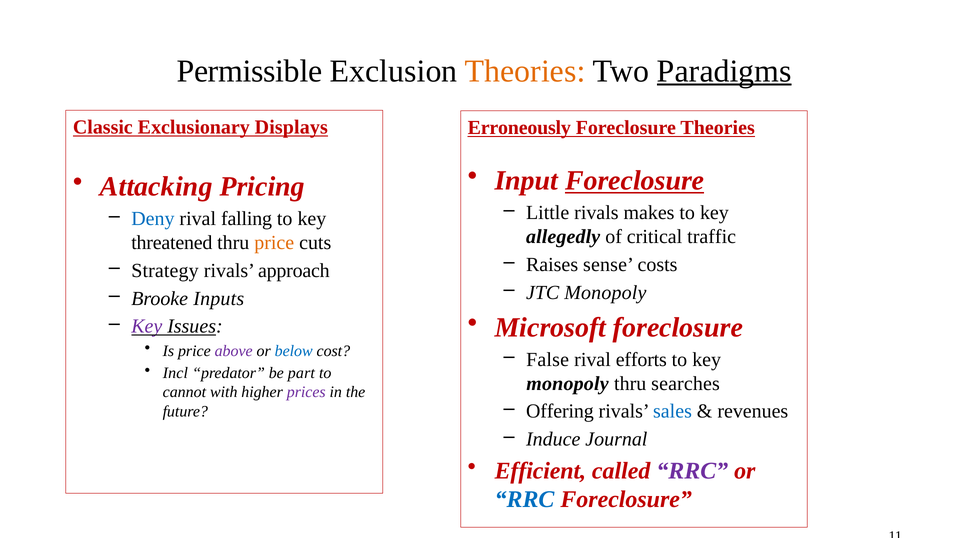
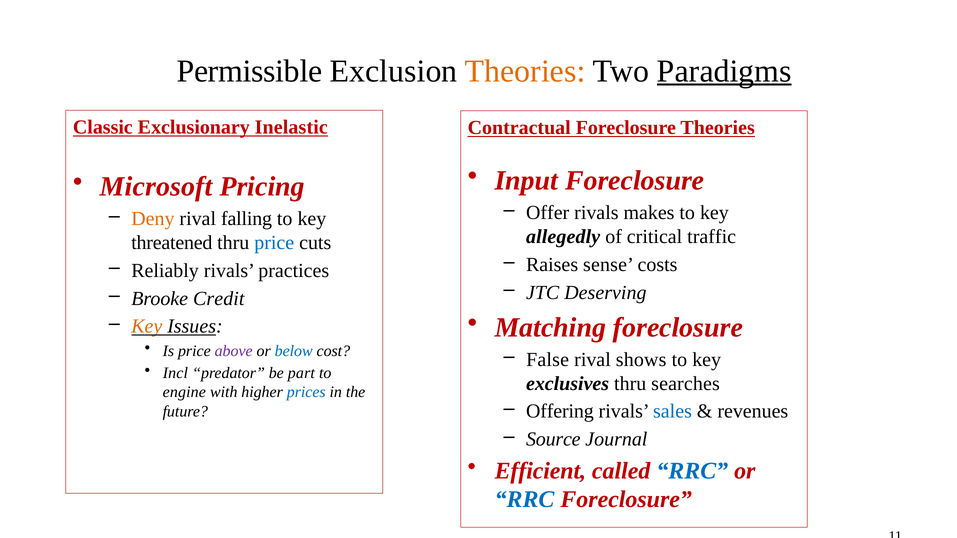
Displays: Displays -> Inelastic (291, 127)
Erroneously: Erroneously -> Contractual (519, 128)
Foreclosure underline: present -> none (635, 181)
Attacking: Attacking -> Microsoft (156, 187)
Little: Little -> Offer (548, 213)
Deny colour: blue -> orange (153, 219)
price colour: orange -> blue (274, 243)
Strategy: Strategy -> Reliably (165, 271)
approach: approach -> practices (294, 271)
JTC Monopoly: Monopoly -> Deserving (605, 293)
Inputs: Inputs -> Credit (219, 299)
Microsoft: Microsoft -> Matching (550, 328)
Key colour: purple -> orange (147, 327)
efforts: efforts -> shows (641, 360)
monopoly: monopoly -> exclusives (568, 384)
cannot: cannot -> engine (184, 392)
prices colour: purple -> blue (306, 392)
Induce: Induce -> Source (553, 440)
RRC colour: purple -> blue (692, 471)
